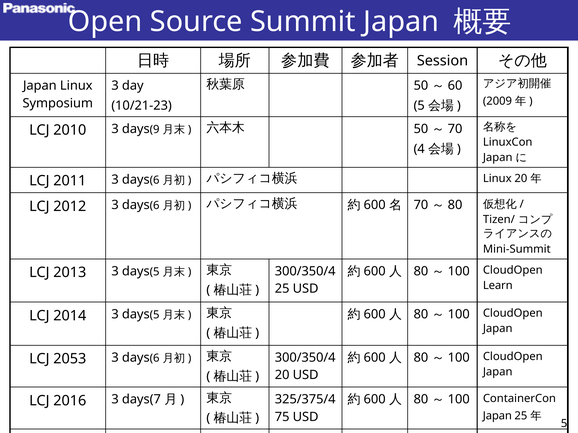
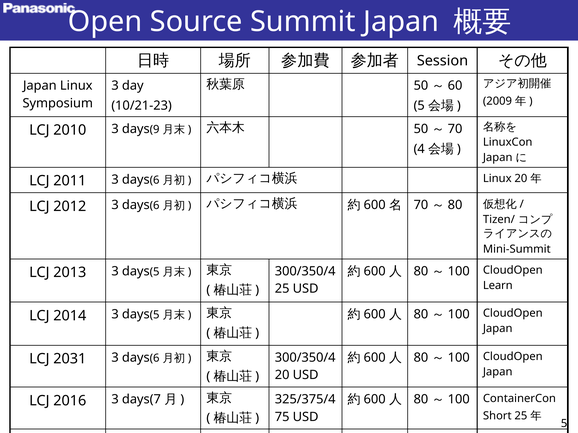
2053: 2053 -> 2031 (70, 359)
Japan: Japan -> Short (497, 416)
